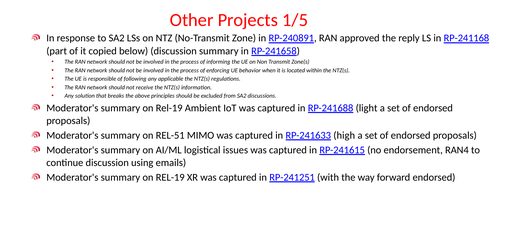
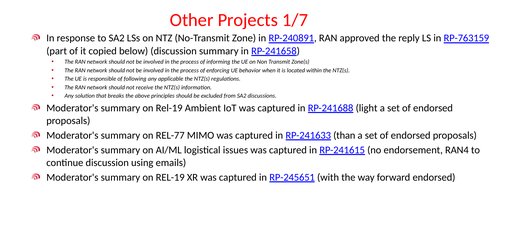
1/5: 1/5 -> 1/7 (295, 20)
RP-241168: RP-241168 -> RP-763159 (466, 38)
REL-51: REL-51 -> REL-77 (170, 135)
high: high -> than (344, 135)
RP-241251: RP-241251 -> RP-245651 (292, 177)
